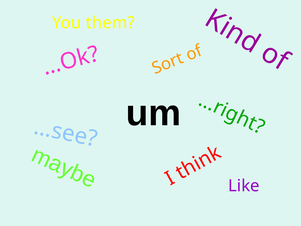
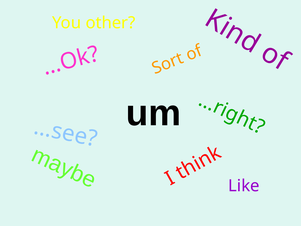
them: them -> other (110, 23)
